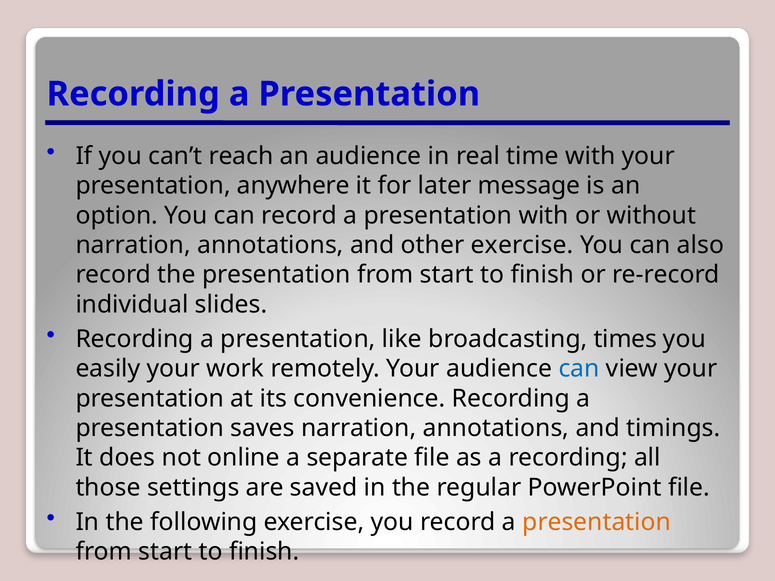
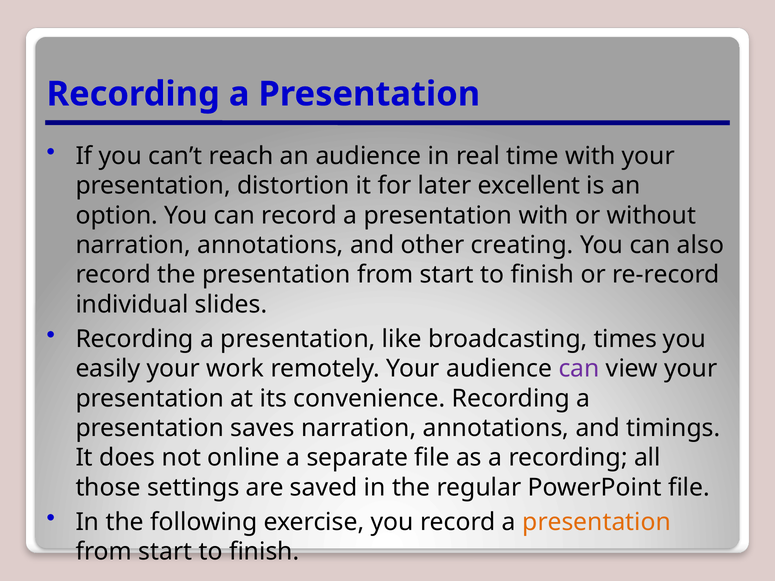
anywhere: anywhere -> distortion (293, 186)
message: message -> excellent (529, 186)
other exercise: exercise -> creating (522, 245)
can colour: blue -> purple (579, 369)
